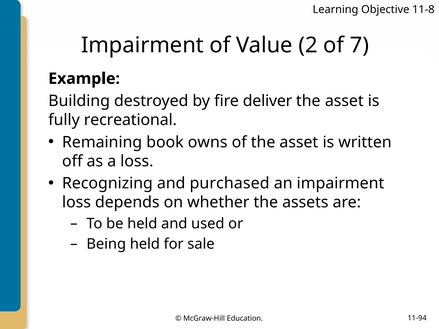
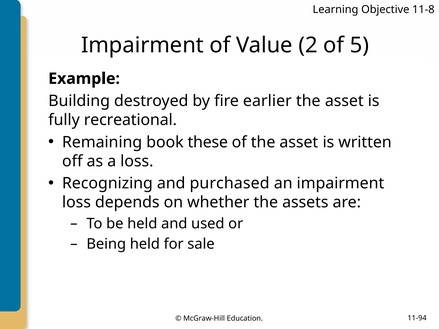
7: 7 -> 5 (359, 45)
deliver: deliver -> earlier (267, 101)
owns: owns -> these (208, 142)
